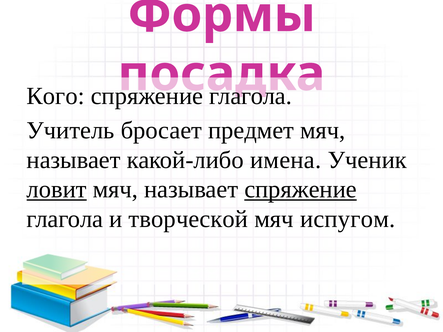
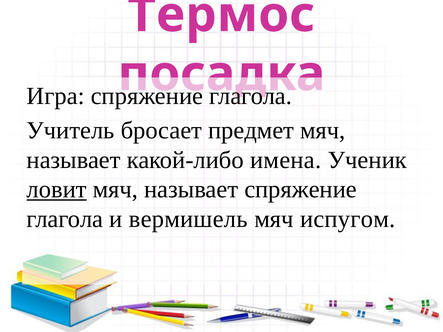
Формы: Формы -> Термос (221, 15)
Кого: Кого -> Игра (56, 96)
спряжение underline: present -> none (301, 190)
творческой: творческой -> вермишель (188, 219)
